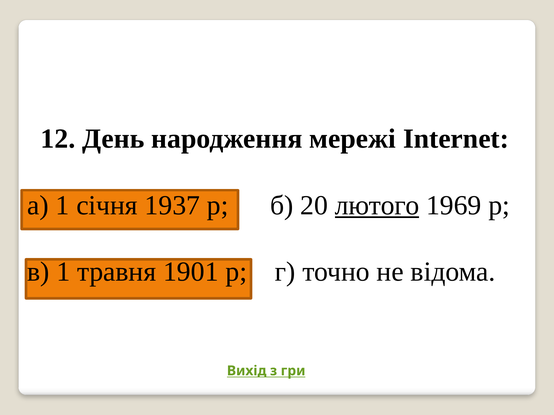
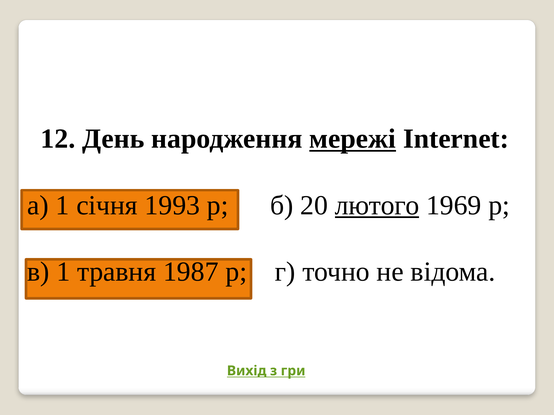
мережі underline: none -> present (353, 139)
1937: 1937 -> 1993 (172, 206)
1901: 1901 -> 1987 (191, 272)
